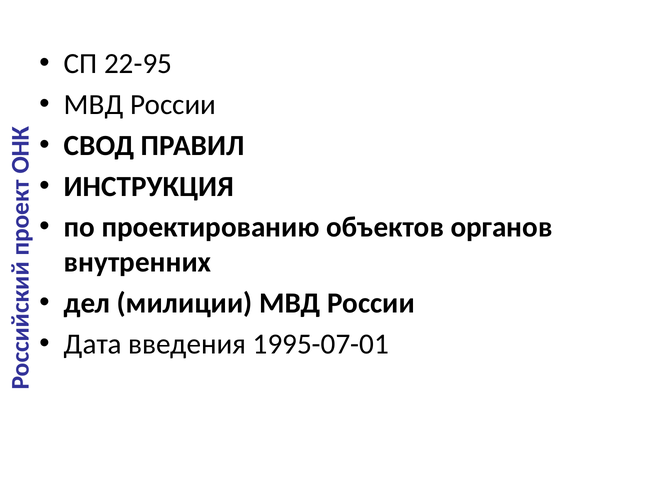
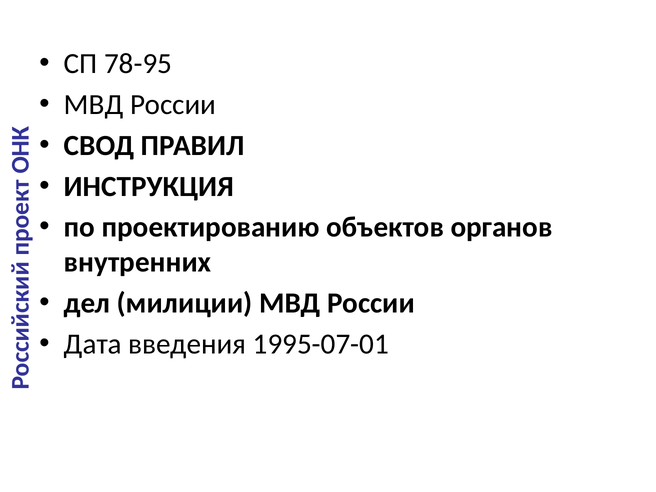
22-95: 22-95 -> 78-95 (138, 64)
